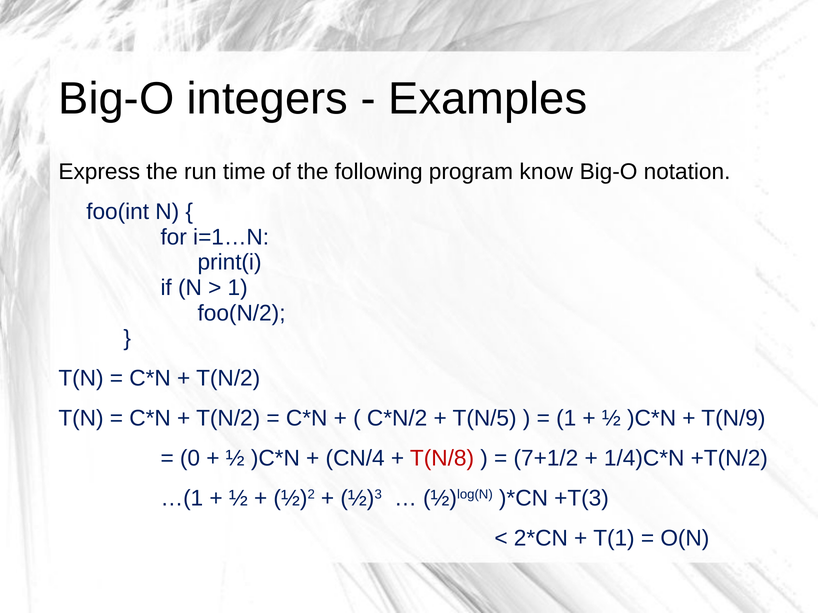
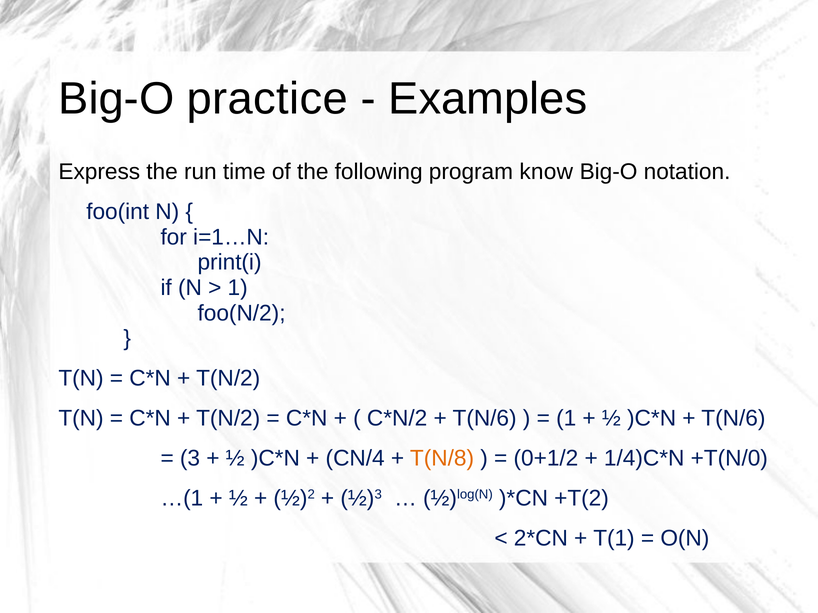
integers: integers -> practice (267, 99)
T(N/5: T(N/5 -> T(N/6 (485, 419)
T(N/9: T(N/9 -> T(N/6 (733, 419)
0: 0 -> 3 (190, 459)
T(N/8 colour: red -> orange (442, 459)
7+1/2: 7+1/2 -> 0+1/2 (546, 459)
+T(N/2: +T(N/2 -> +T(N/0 (729, 459)
+T(3: +T(3 -> +T(2 (582, 499)
